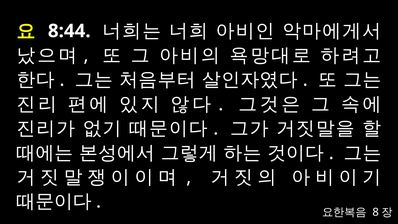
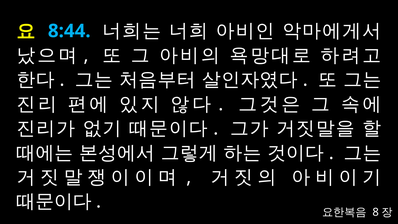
8:44 colour: white -> light blue (69, 31)
